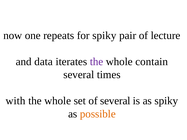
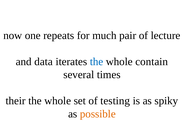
for spiky: spiky -> much (104, 36)
the colour: purple -> blue (97, 62)
with: with -> their (16, 101)
of several: several -> testing (115, 101)
